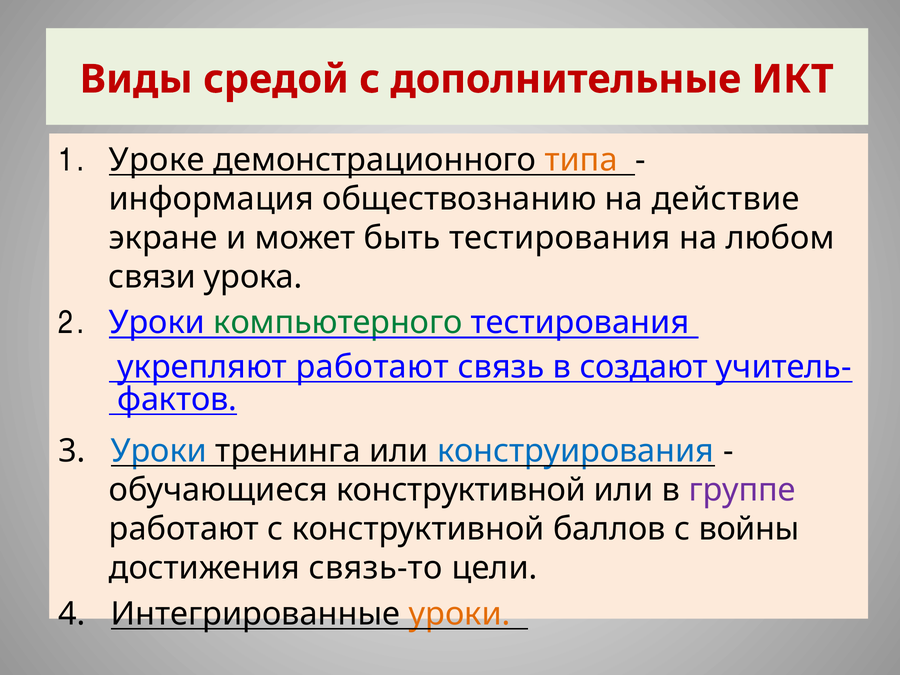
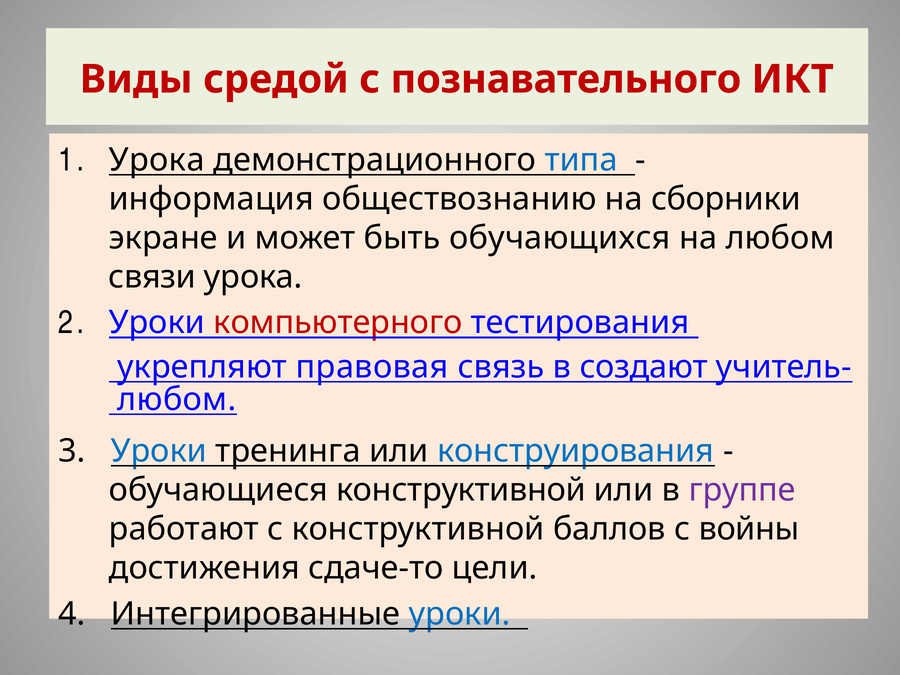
дополнительные: дополнительные -> познавательного (566, 79)
Уроке: Уроке -> Урока (157, 160)
типа colour: orange -> blue (581, 160)
действие: действие -> сборники (726, 199)
быть тестирования: тестирования -> обучающихся (560, 238)
компьютерного colour: green -> red (338, 323)
укрепляют работают: работают -> правовая (372, 367)
фактов: фактов -> любом (177, 400)
связь-то: связь-то -> сдаче-то (376, 568)
уроки colour: orange -> blue (460, 614)
